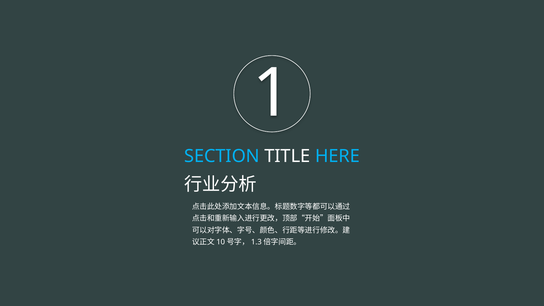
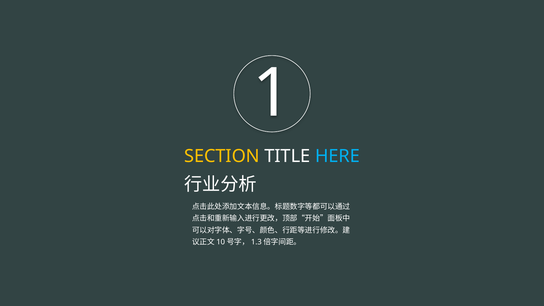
SECTION colour: light blue -> yellow (222, 156)
